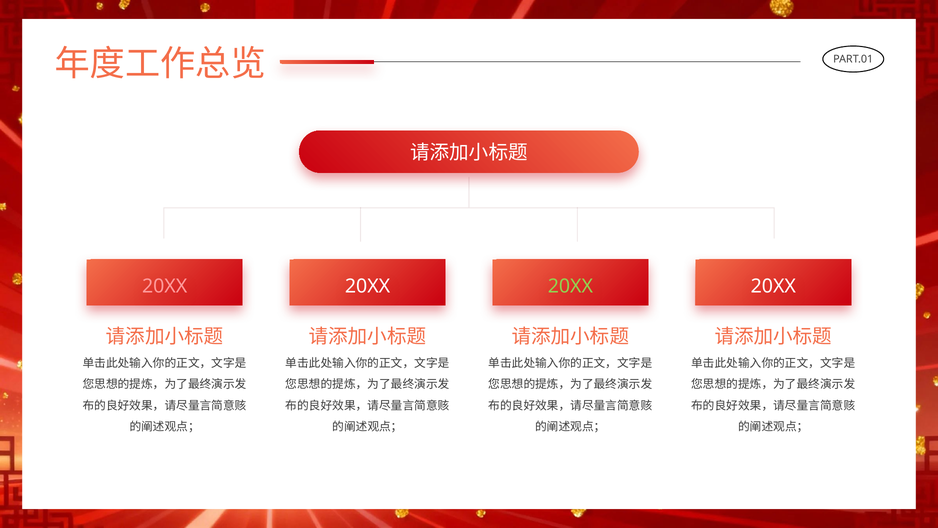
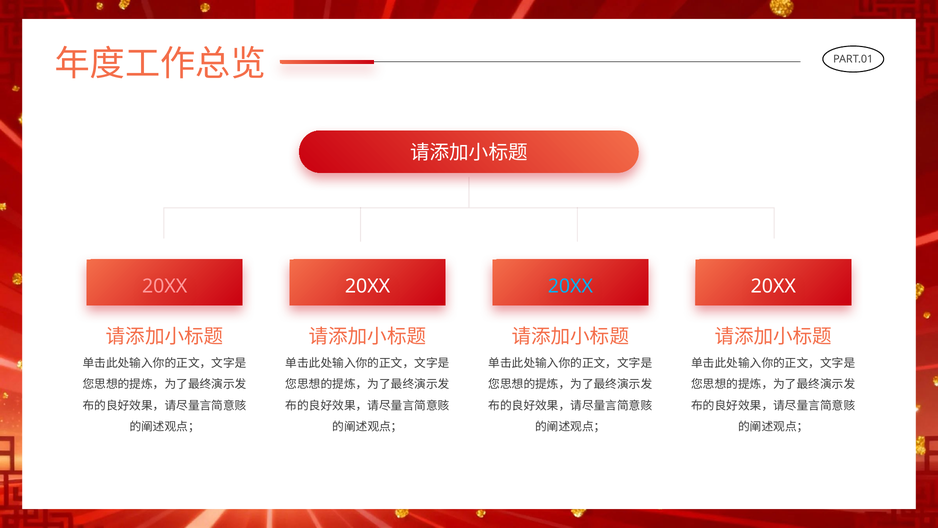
20XX colour: light green -> light blue (570, 286)
